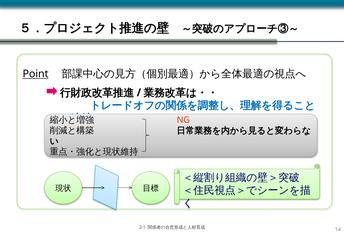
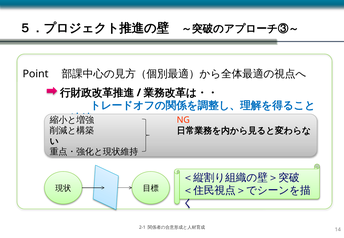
Point underline: present -> none (36, 74)
